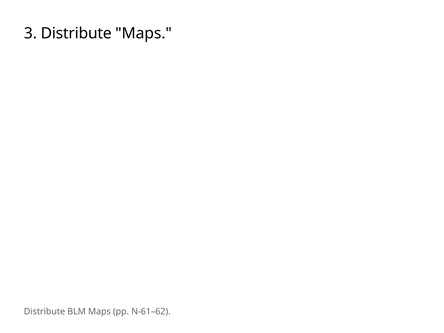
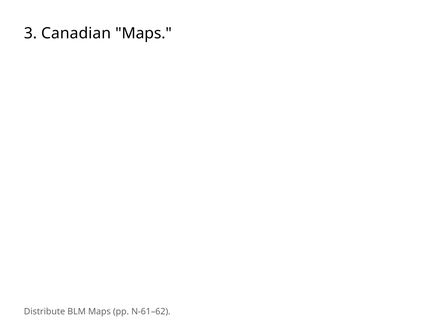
3 Distribute: Distribute -> Canadian (76, 33)
